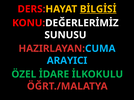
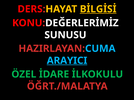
ARAYICI underline: none -> present (67, 61)
